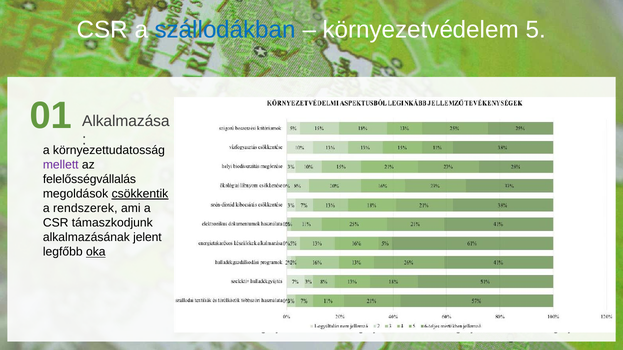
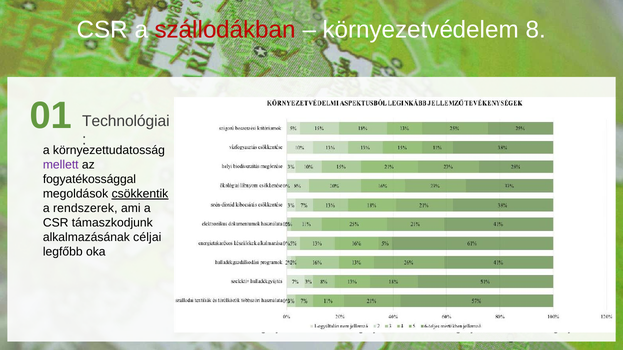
szállodákban colour: blue -> red (225, 30)
környezetvédelem 5: 5 -> 8 (536, 30)
Alkalmazása: Alkalmazása -> Technológiai (126, 121)
felelősségvállalás: felelősségvállalás -> fogyatékossággal (89, 180)
jelent: jelent -> céljai (147, 238)
oka underline: present -> none (96, 252)
